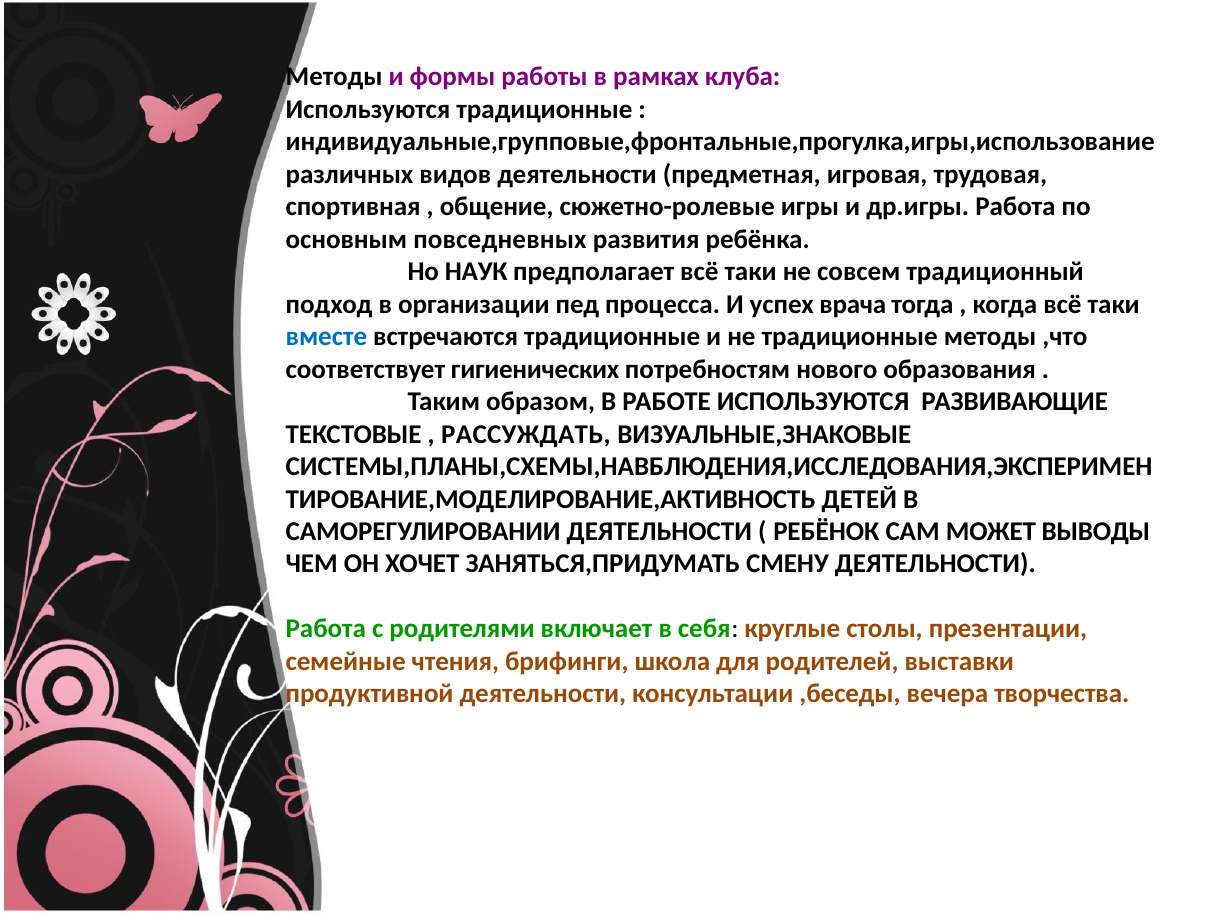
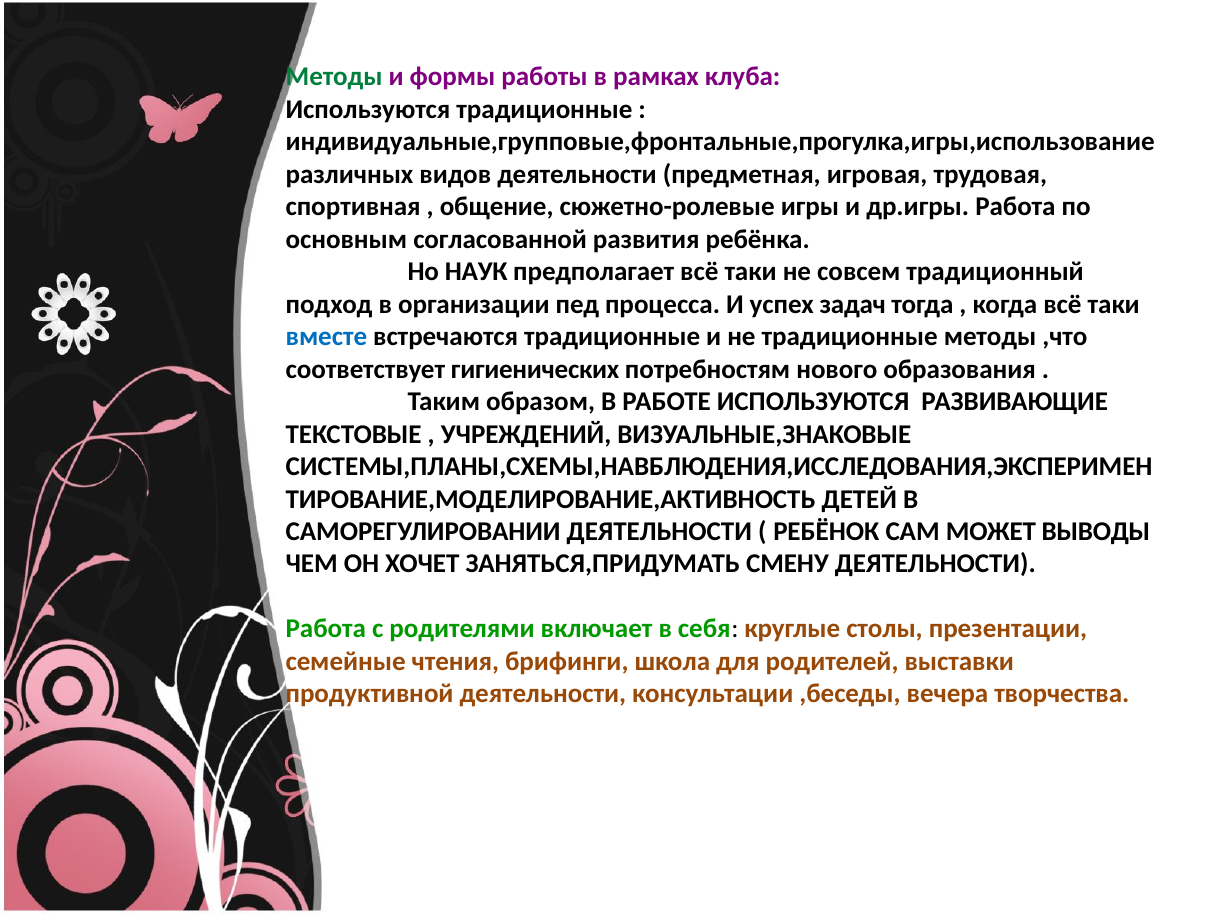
Методы colour: black -> green (334, 77)
повседневных: повседневных -> согласованной (500, 239)
врача: врача -> задач (853, 304)
РАССУЖДАТЬ: РАССУЖДАТЬ -> УЧРЕЖДЕНИЙ (526, 434)
